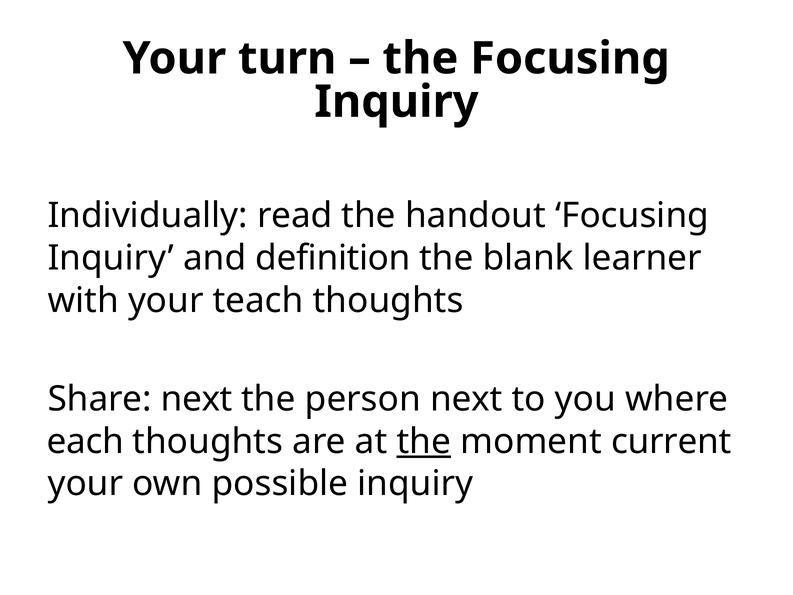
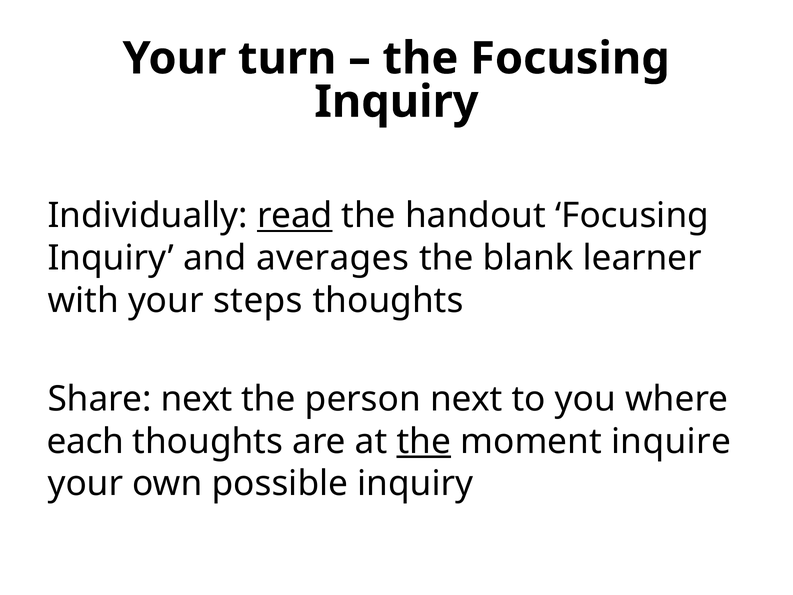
read underline: none -> present (295, 216)
definition: definition -> averages (333, 258)
teach: teach -> steps (258, 300)
current: current -> inquire (671, 441)
